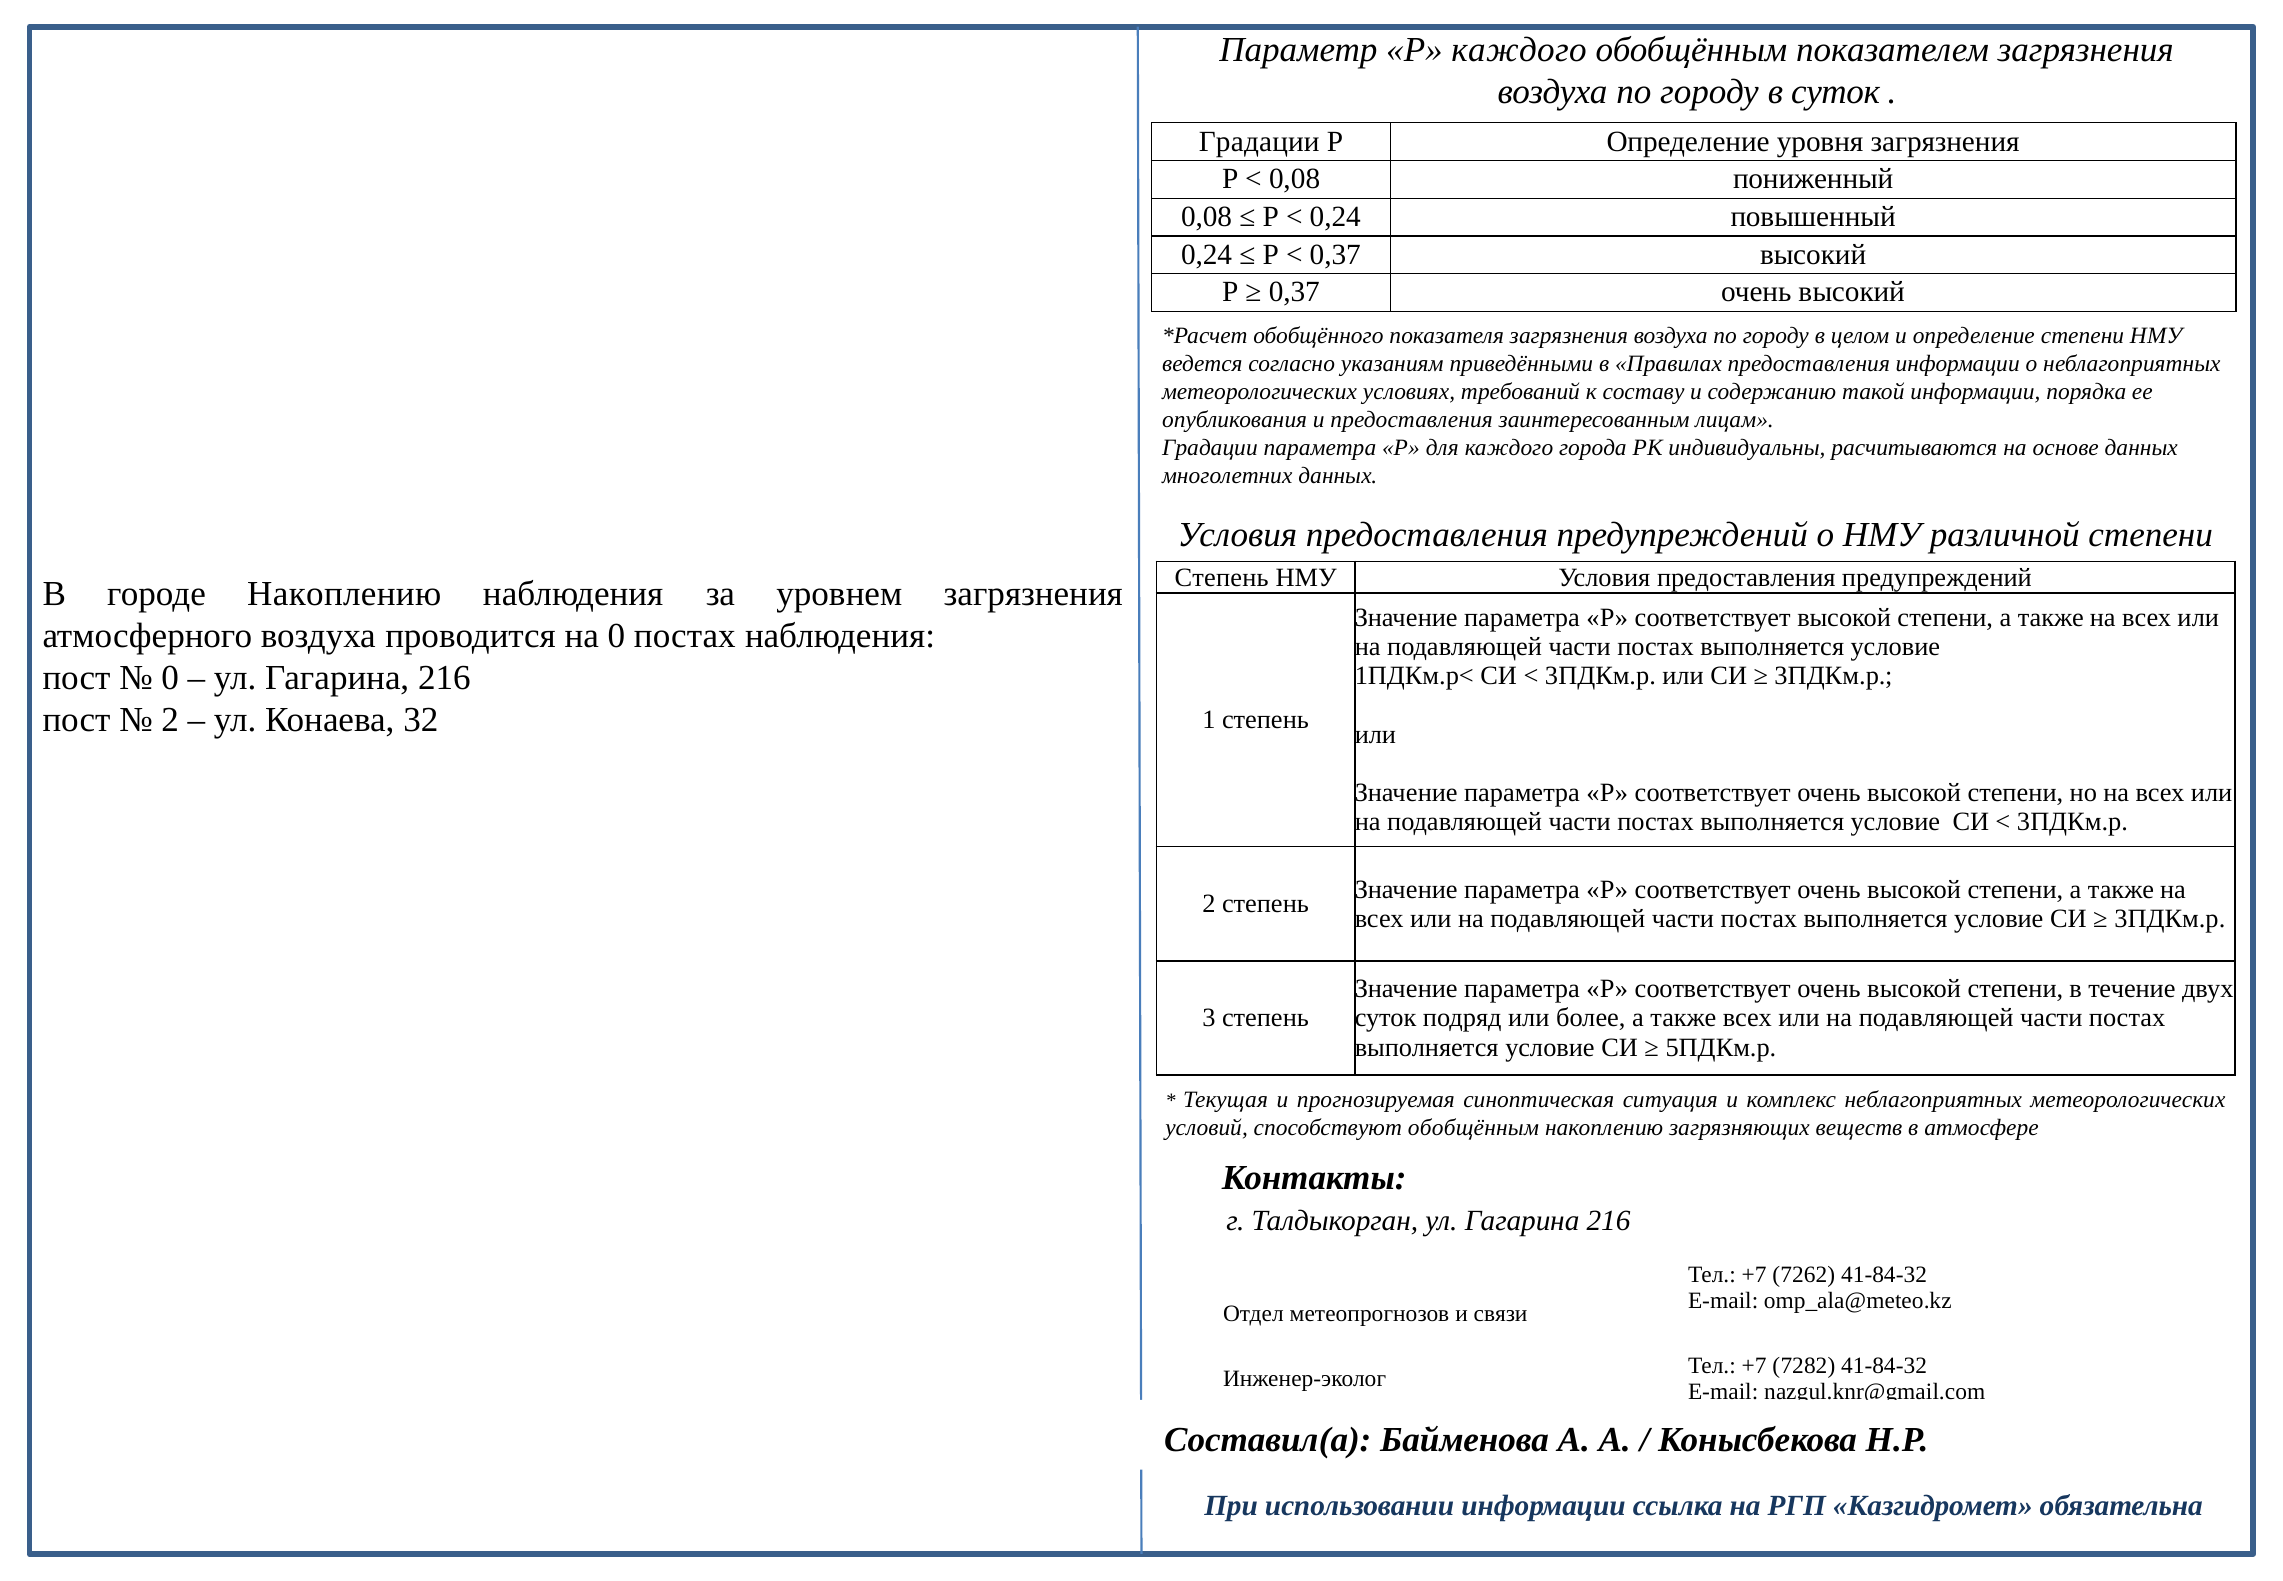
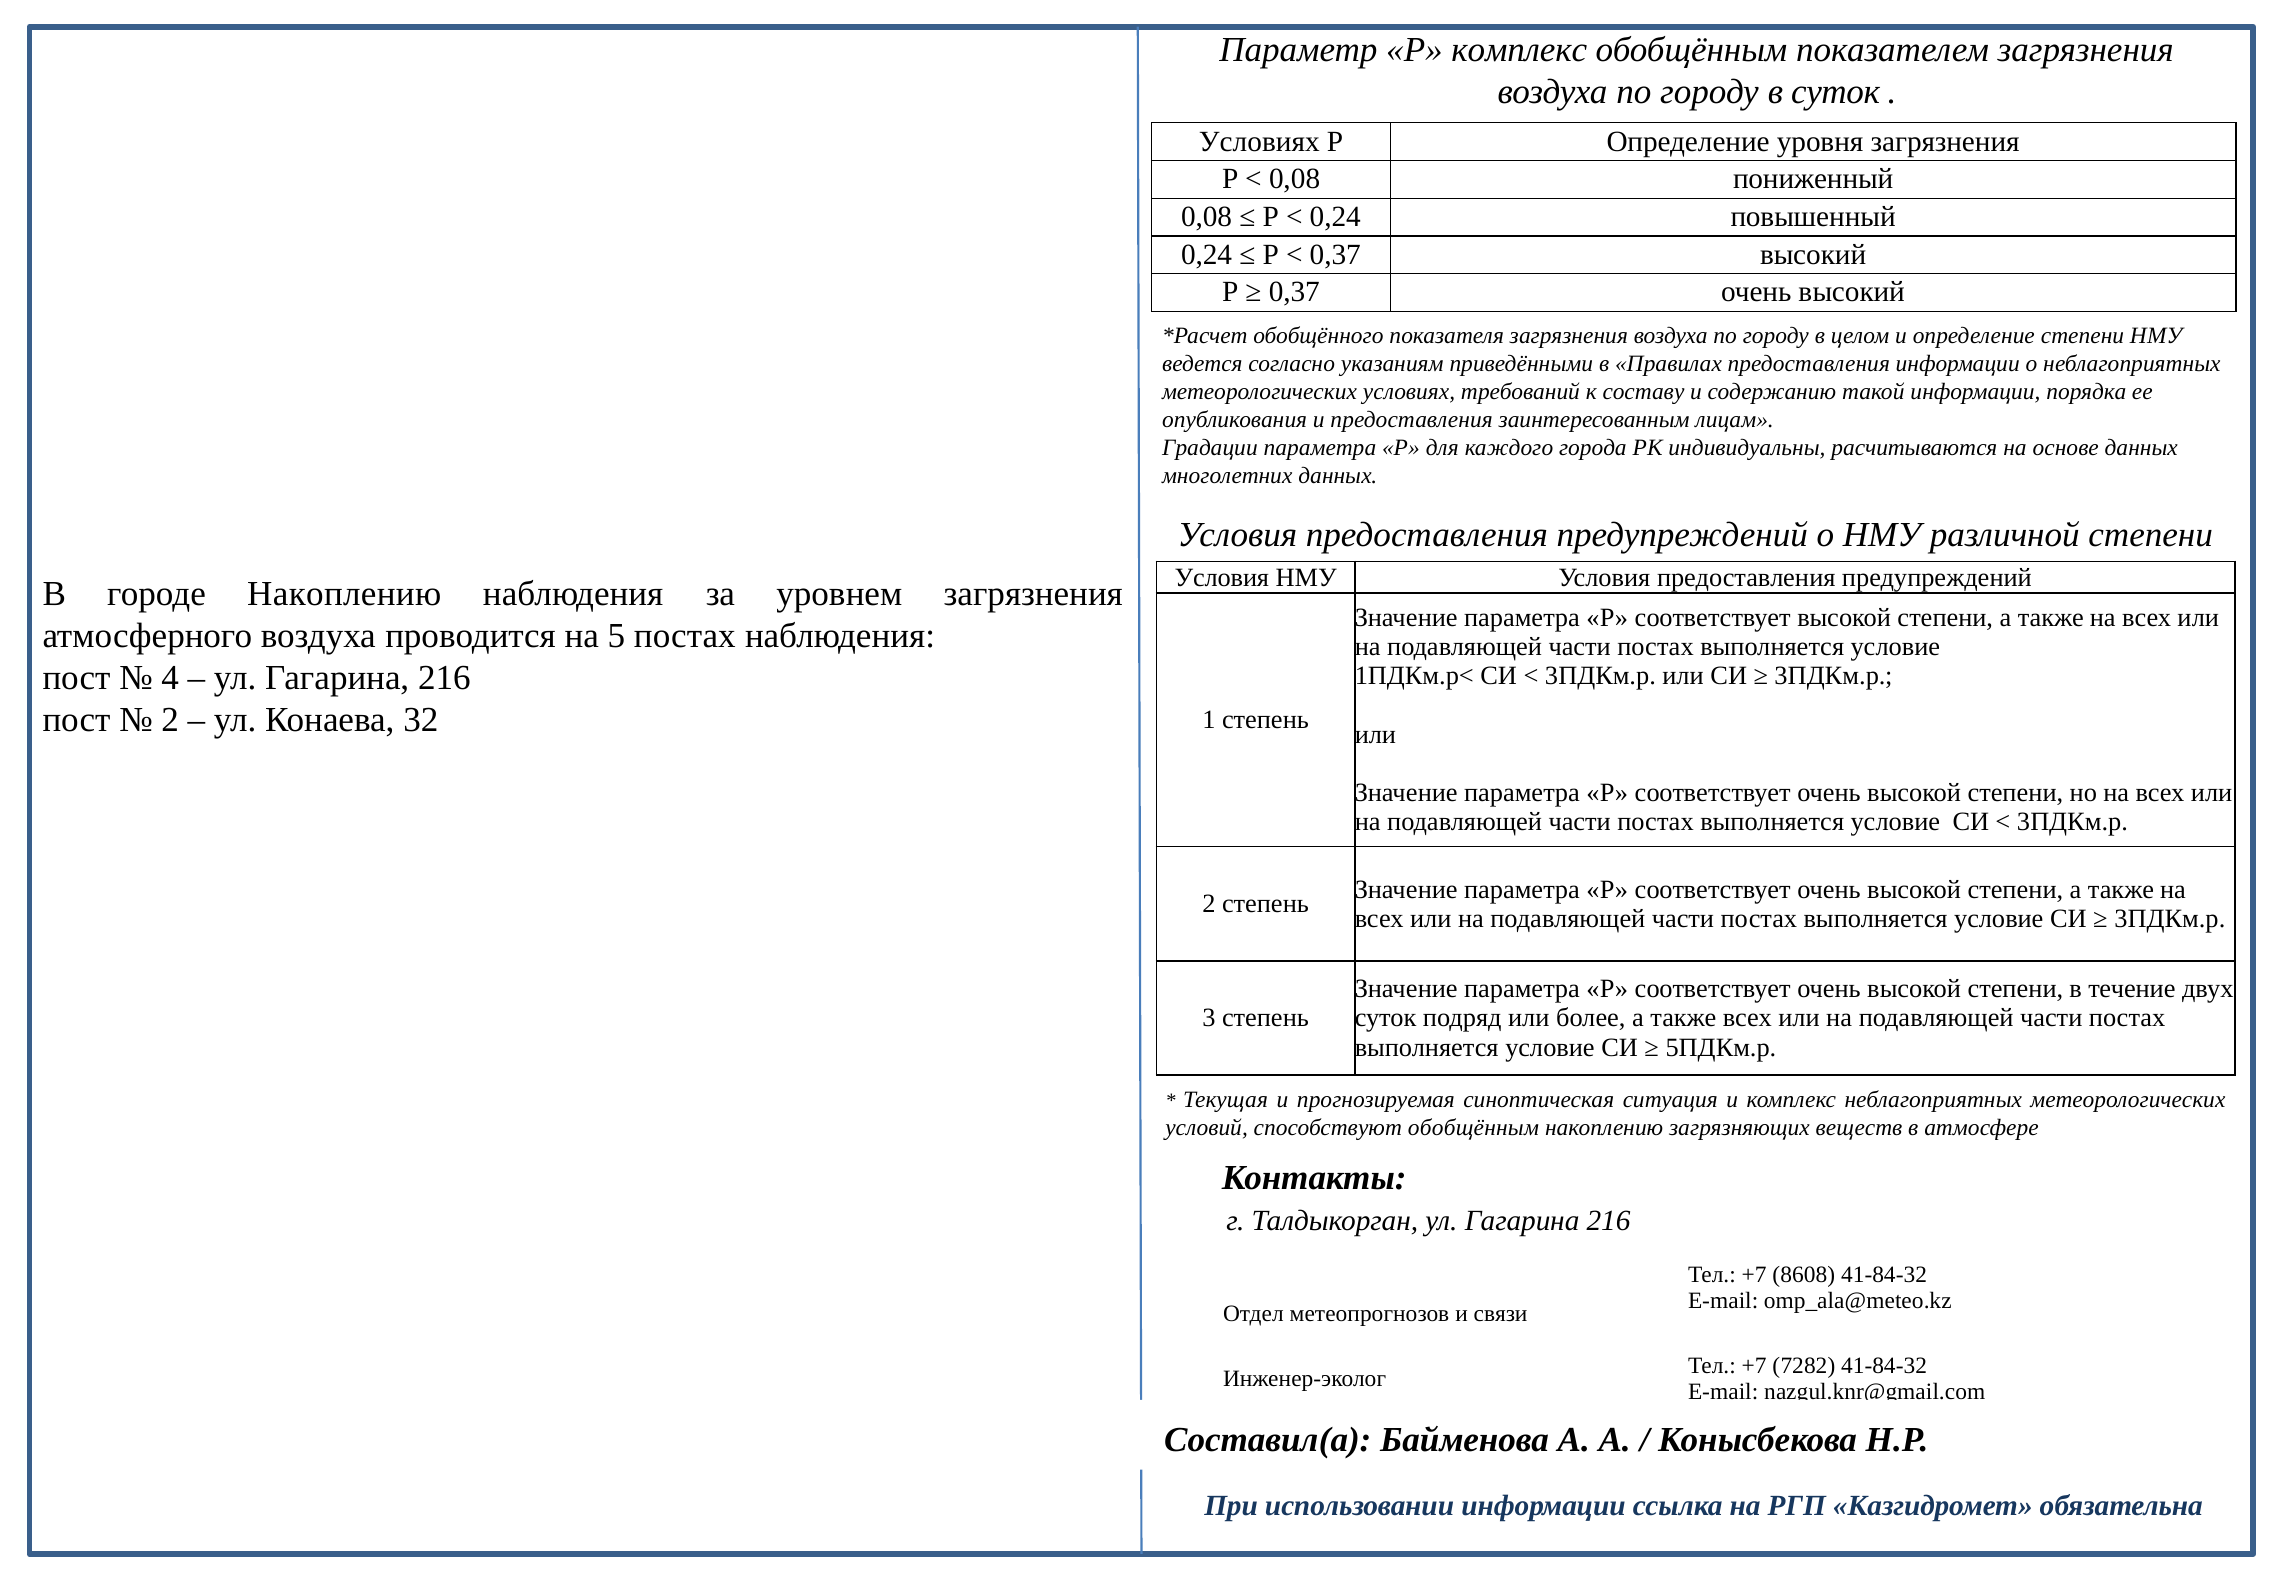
Р каждого: каждого -> комплекс (1519, 50)
Градации: Градации -> Условиях (1259, 141)
Степень: Степень -> Условия (1222, 577)
на 0: 0 -> 5 (616, 636)
0: 0 -> 4 (170, 678)
7262: 7262 -> 8608 (1804, 1274)
